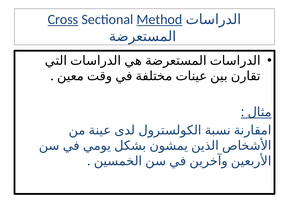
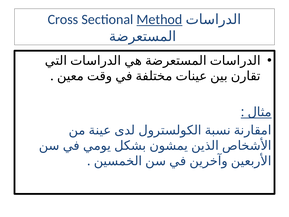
Cross underline: present -> none (63, 20)
